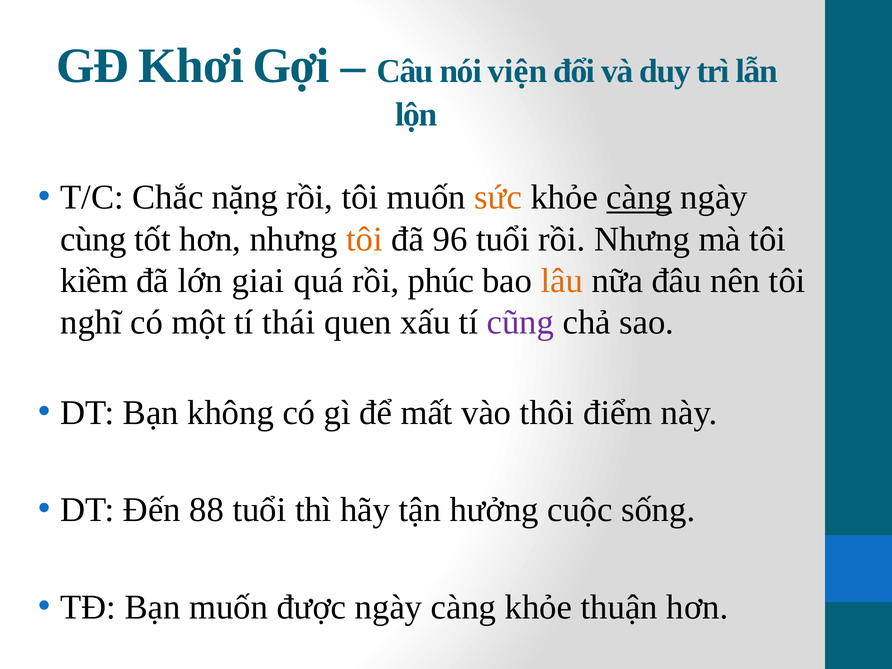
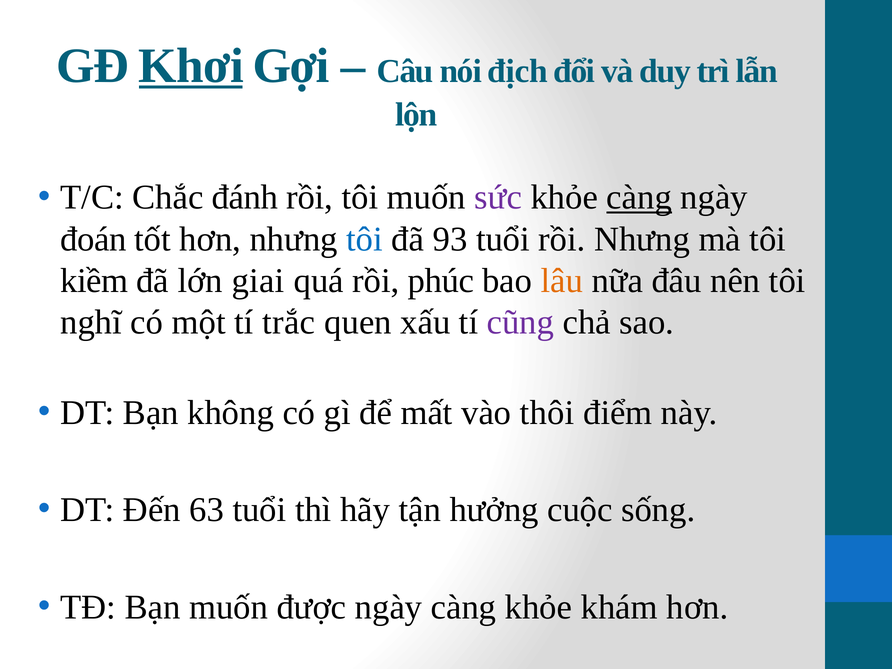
Khơi underline: none -> present (191, 66)
viện: viện -> địch (518, 71)
nặng: nặng -> đánh (245, 198)
sức colour: orange -> purple (498, 198)
cùng: cùng -> đoán (93, 239)
tôi colour: orange -> blue (365, 239)
96: 96 -> 93 (450, 239)
thái: thái -> trắc (289, 322)
88: 88 -> 63 (207, 510)
thuận: thuận -> khám (619, 607)
